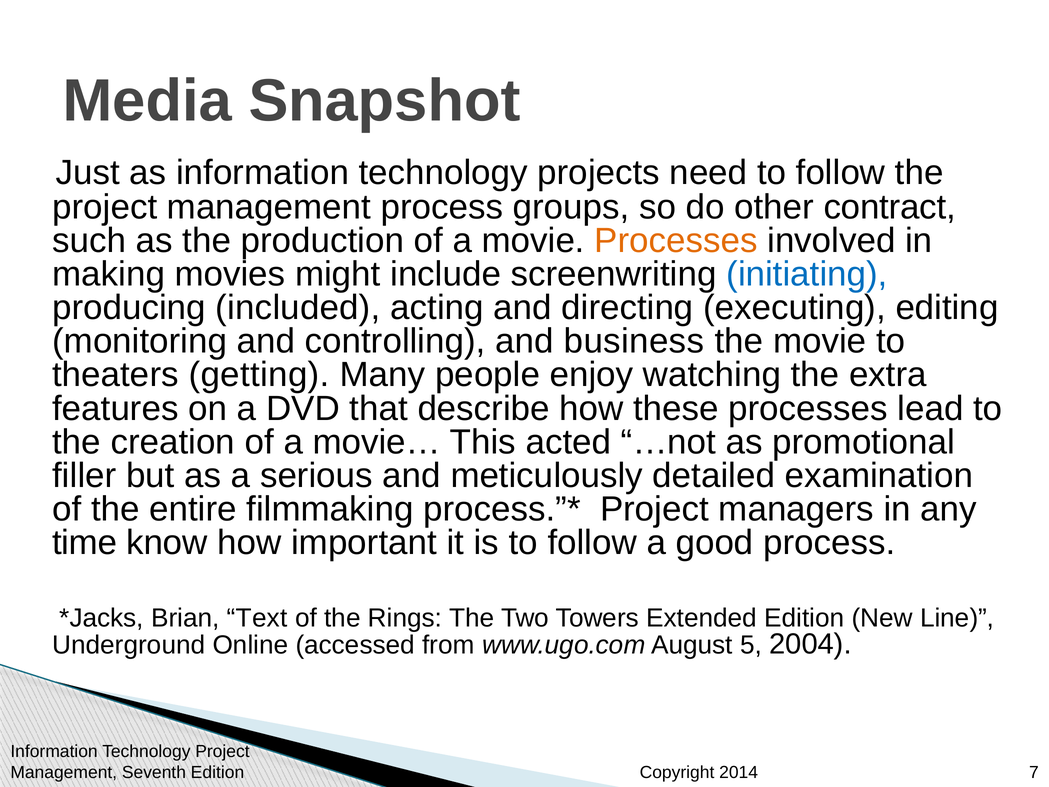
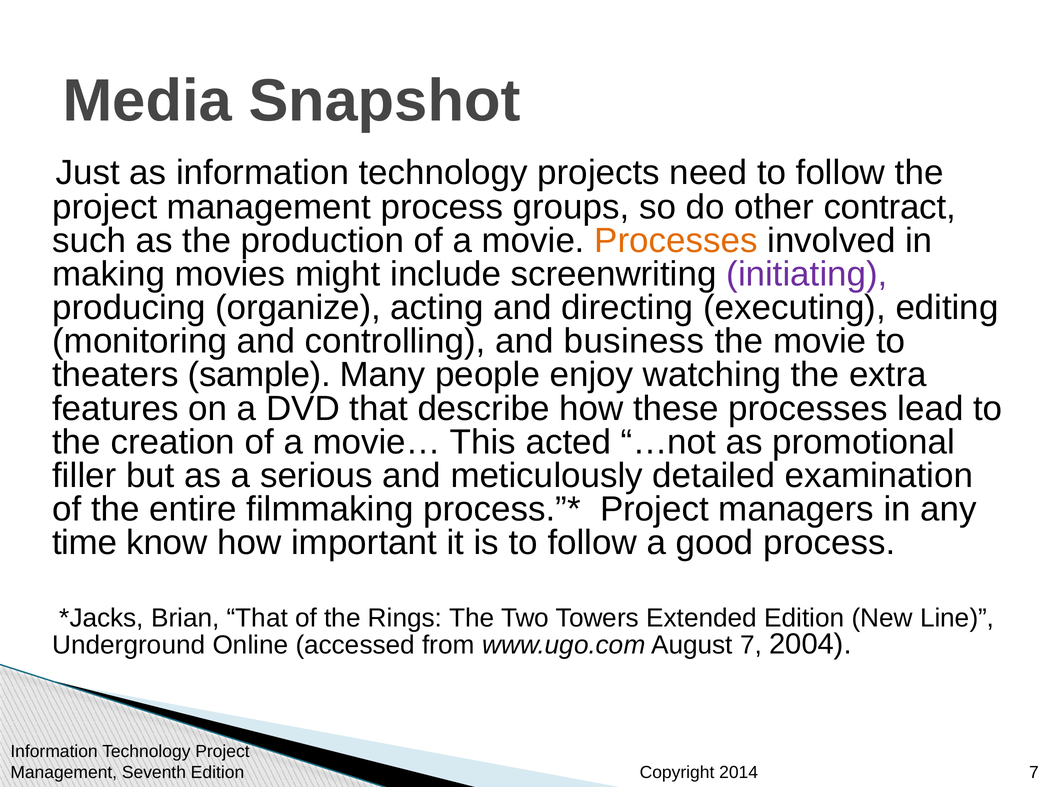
initiating colour: blue -> purple (807, 274)
included: included -> organize (298, 308)
getting: getting -> sample (259, 375)
Brian Text: Text -> That (257, 618)
August 5: 5 -> 7 (751, 645)
